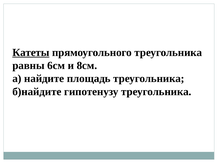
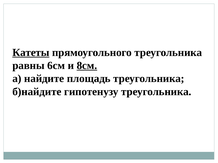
8см underline: none -> present (87, 66)
